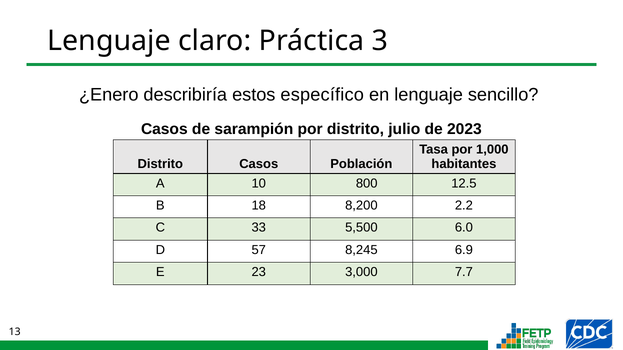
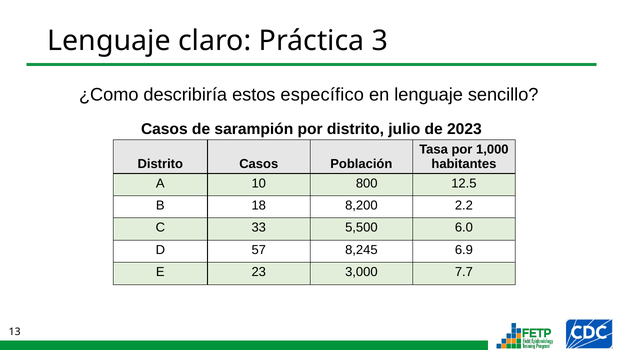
¿Enero: ¿Enero -> ¿Como (109, 95)
